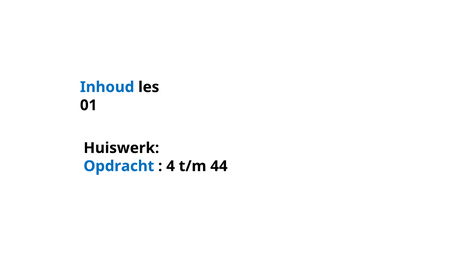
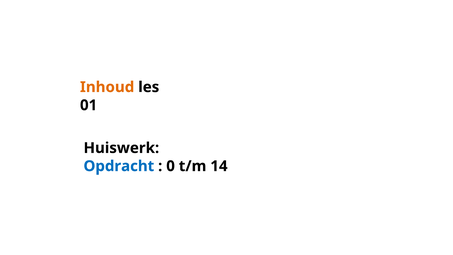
Inhoud colour: blue -> orange (107, 87)
4: 4 -> 0 (171, 166)
44: 44 -> 14 (219, 166)
